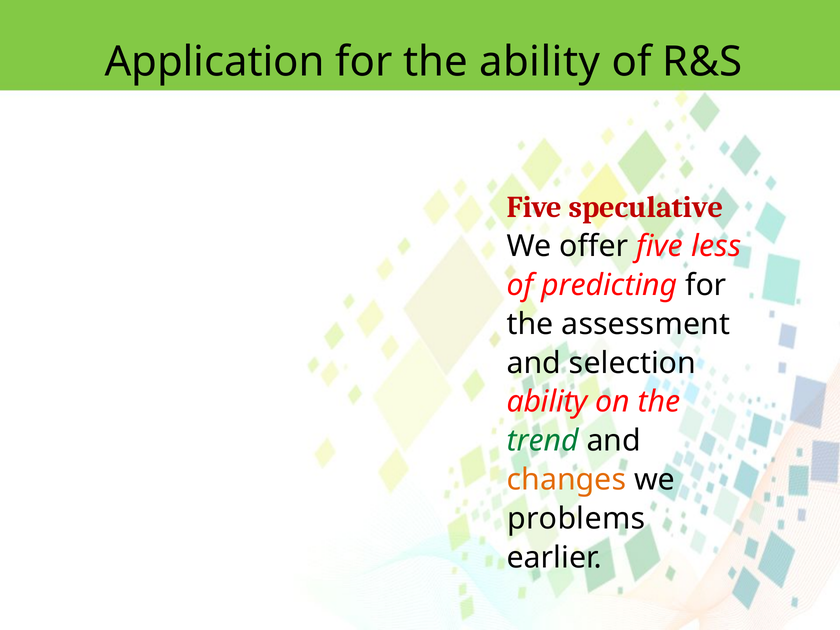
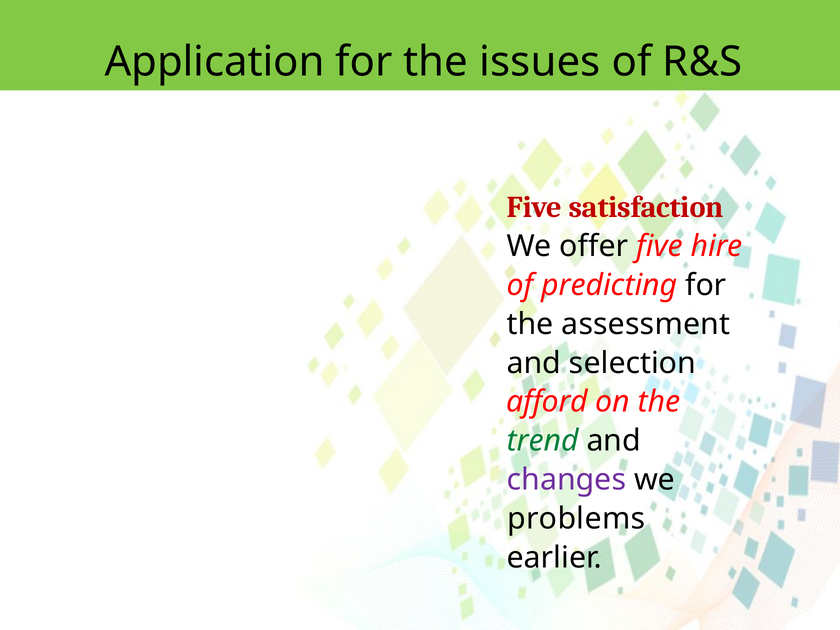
the ability: ability -> issues (540, 62)
speculative: speculative -> satisfaction (646, 207)
less: less -> hire (717, 246)
ability: ability -> afford (547, 402)
changes colour: orange -> purple (566, 480)
